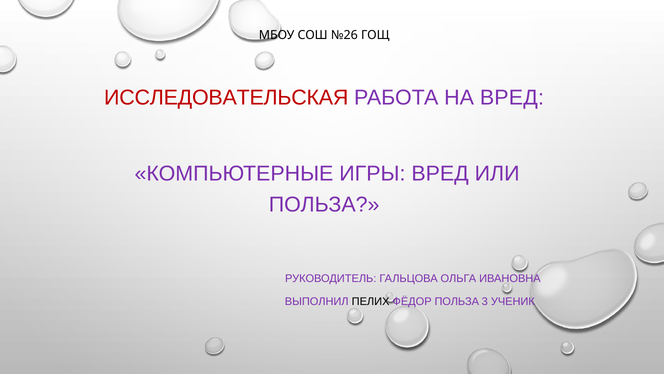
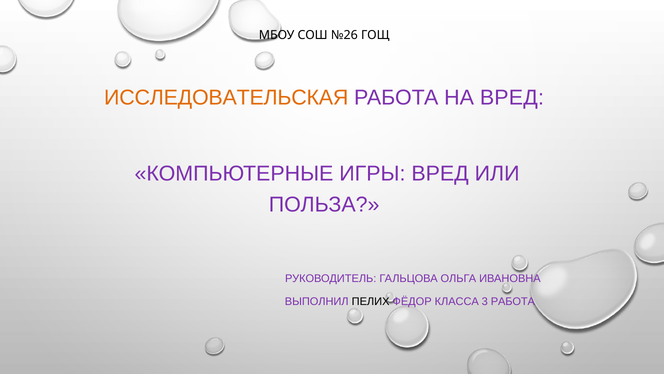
ИССЛЕДОВАТЕЛЬСКАЯ colour: red -> orange (226, 98)
ФЁДОР ПОЛЬЗА: ПОЛЬЗА -> КЛАССА (457, 301)
3 УЧЕНИК: УЧЕНИК -> РАБОТА (513, 301)
